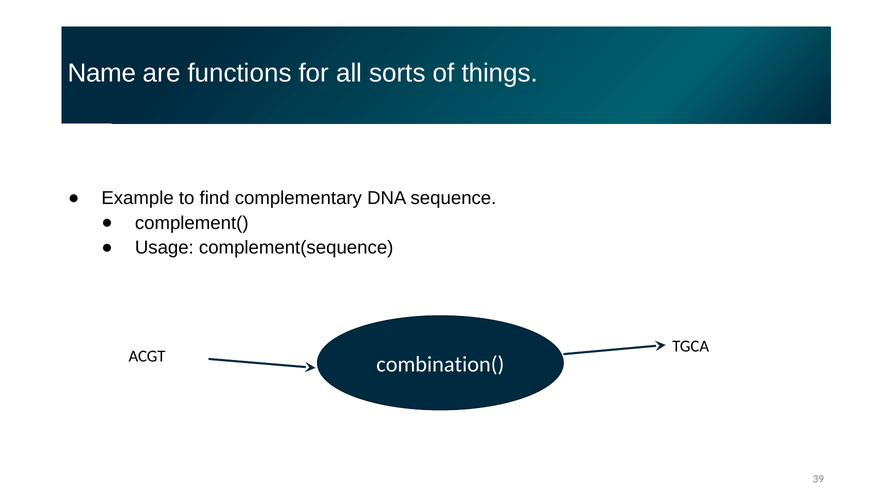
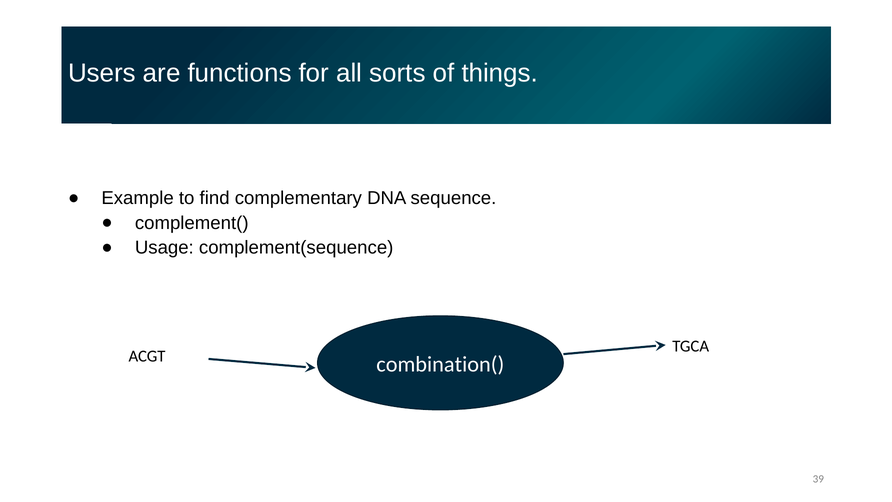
Name: Name -> Users (102, 73)
